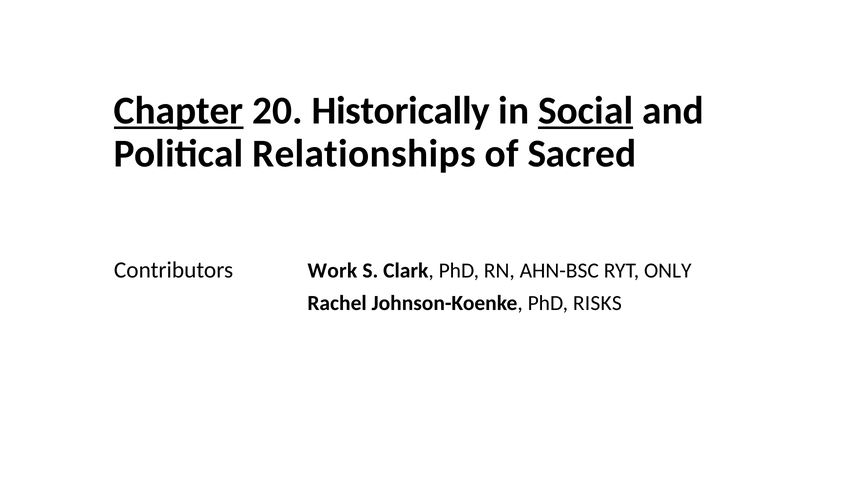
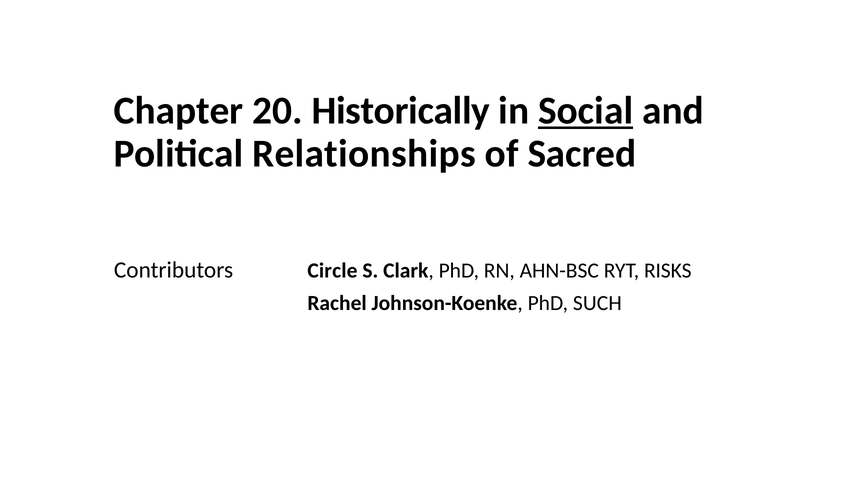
Chapter underline: present -> none (179, 111)
Work: Work -> Circle (332, 270)
ONLY: ONLY -> RISKS (668, 270)
RISKS: RISKS -> SUCH (597, 303)
